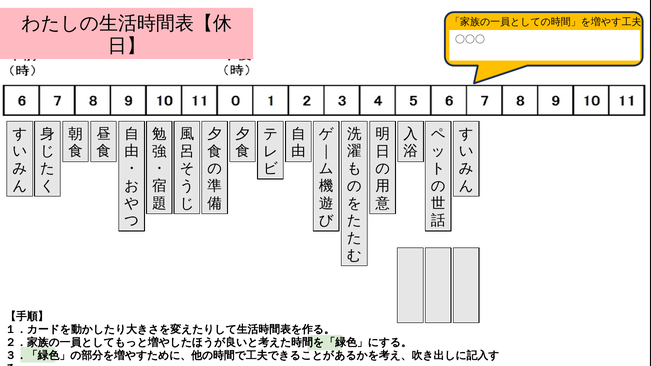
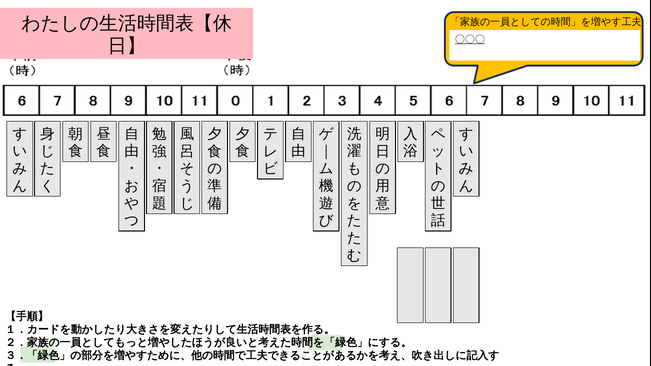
〇〇〇 underline: none -> present (470, 40)
